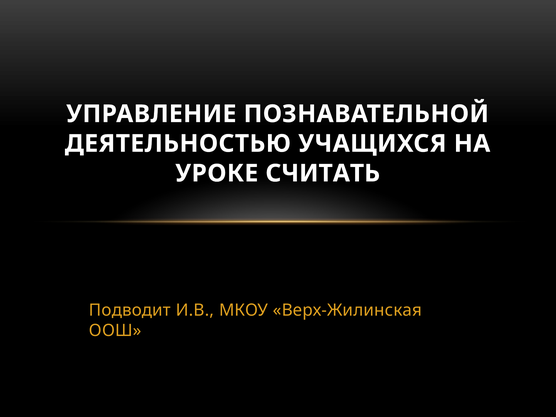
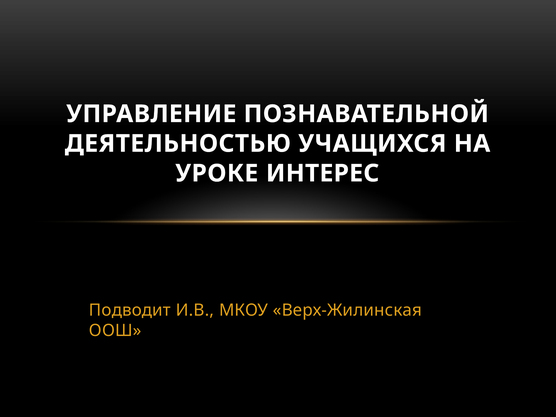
СЧИТАТЬ: СЧИТАТЬ -> ИНТЕРЕС (323, 173)
